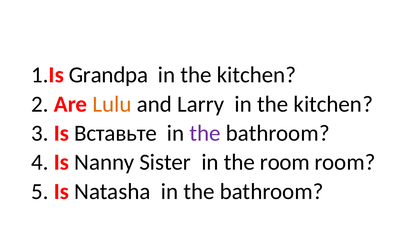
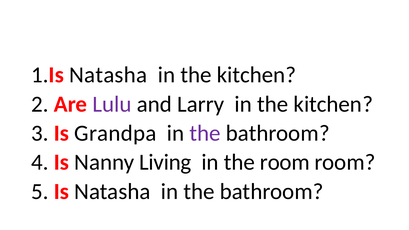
1.Is Grandpa: Grandpa -> Natasha (108, 75)
Lulu colour: orange -> purple (112, 104)
Вставьте: Вставьте -> Grandpa (115, 133)
Sister: Sister -> Living (165, 162)
